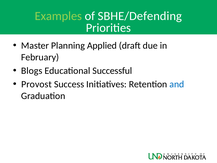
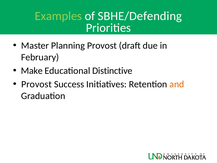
Planning Applied: Applied -> Provost (102, 46)
Blogs: Blogs -> Make (32, 71)
Successful: Successful -> Distinctive (112, 71)
and colour: blue -> orange (177, 84)
